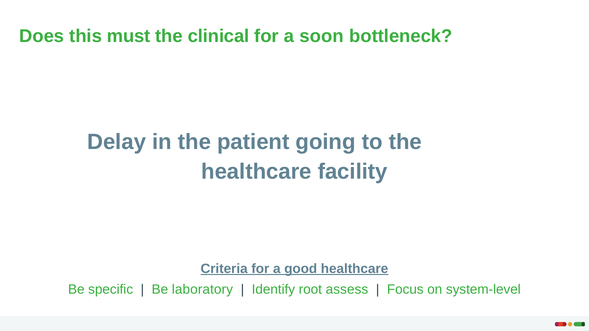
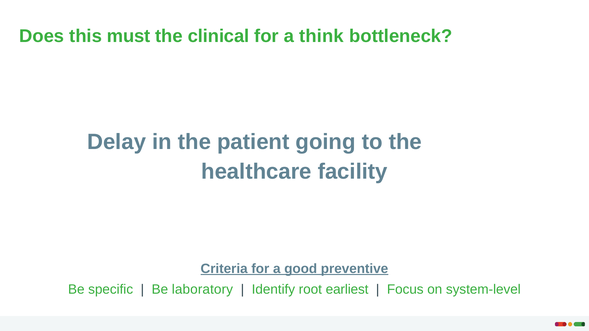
soon: soon -> think (322, 36)
good healthcare: healthcare -> preventive (355, 269)
assess: assess -> earliest (347, 290)
